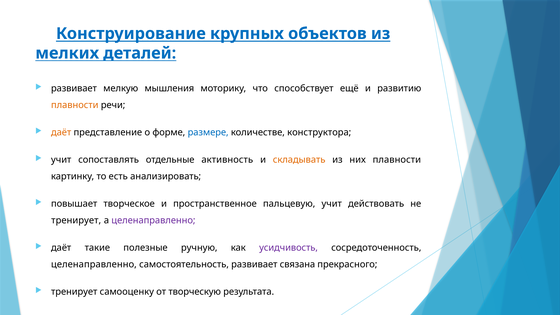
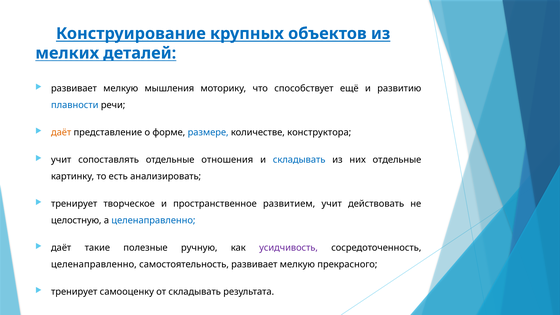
плавности colour: orange -> blue (75, 105)
активность: активность -> отношения (227, 160)
складывать colour: orange -> blue (299, 160)
них плавности: плавности -> отдельные (397, 160)
повышает: повышает -> тренирует (74, 204)
пальцевую: пальцевую -> развитием (289, 204)
тренирует: тренирует -> целостную (76, 221)
целенаправленно colour: purple -> blue (153, 221)
самостоятельность развивает связана: связана -> мелкую (297, 265)
от творческую: творческую -> складывать (195, 292)
